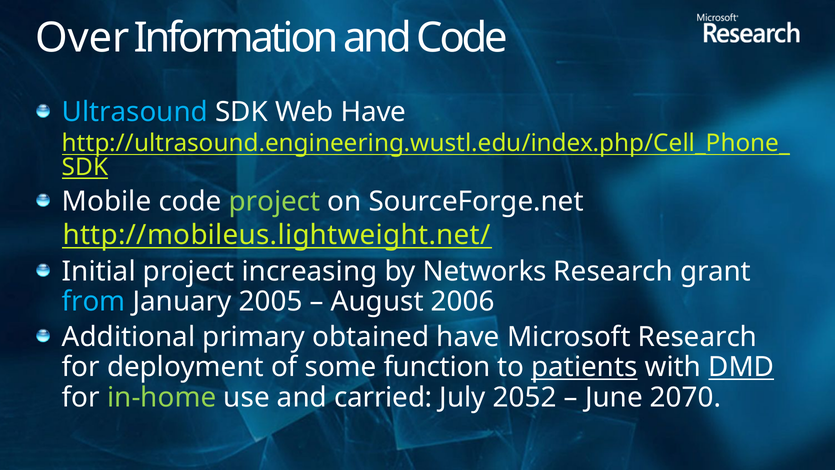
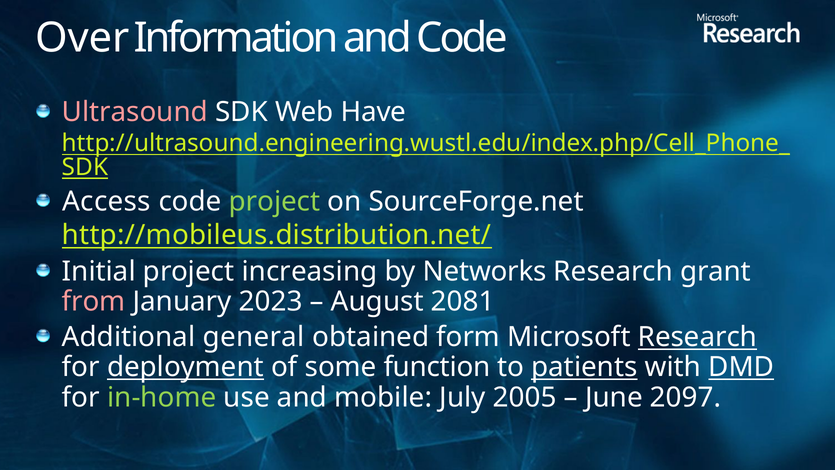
Ultrasound colour: light blue -> pink (135, 112)
Mobile: Mobile -> Access (107, 201)
http://mobileus.lightweight.net/: http://mobileus.lightweight.net/ -> http://mobileus.distribution.net/ (277, 235)
from colour: light blue -> pink (94, 301)
2005: 2005 -> 2023 (271, 301)
2006: 2006 -> 2081 (463, 301)
primary: primary -> general (254, 337)
obtained have: have -> form (468, 337)
Research underline: none -> present (697, 337)
deployment underline: none -> present (185, 367)
carried: carried -> mobile (383, 397)
2052: 2052 -> 2005 (525, 397)
2070: 2070 -> 2097 (686, 397)
